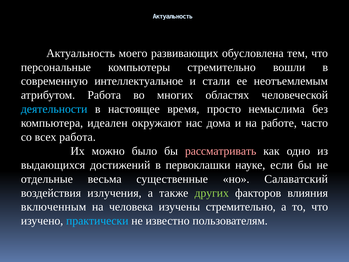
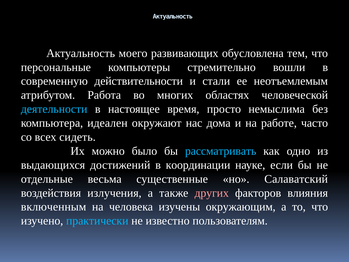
интеллектуальное: интеллектуальное -> действительности (139, 81)
всех работа: работа -> сидеть (77, 137)
рассматривать colour: pink -> light blue (221, 151)
первоклашки: первоклашки -> координации (198, 165)
других colour: light green -> pink (212, 193)
изучены стремительно: стремительно -> окружающим (241, 207)
